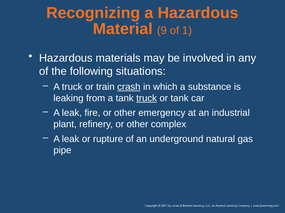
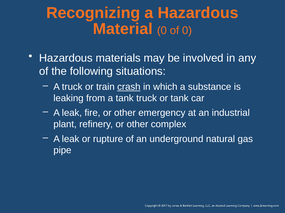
Material 9: 9 -> 0 (162, 31)
of 1: 1 -> 0 (187, 31)
truck underline: present -> none (147, 99)
